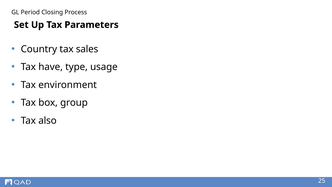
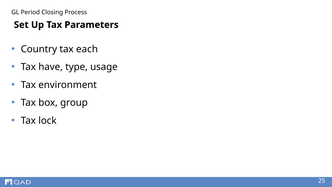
sales: sales -> each (87, 49)
also: also -> lock (47, 120)
